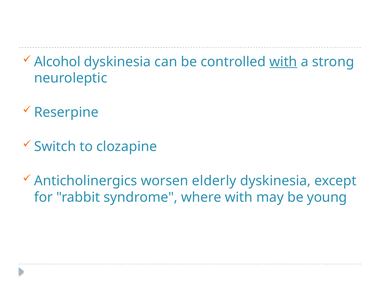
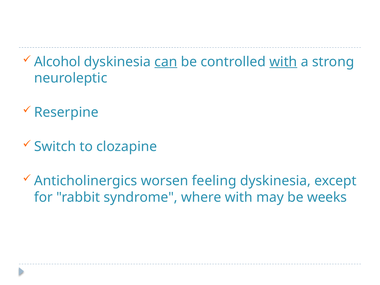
can underline: none -> present (166, 62)
elderly: elderly -> feeling (214, 181)
young: young -> weeks (327, 197)
